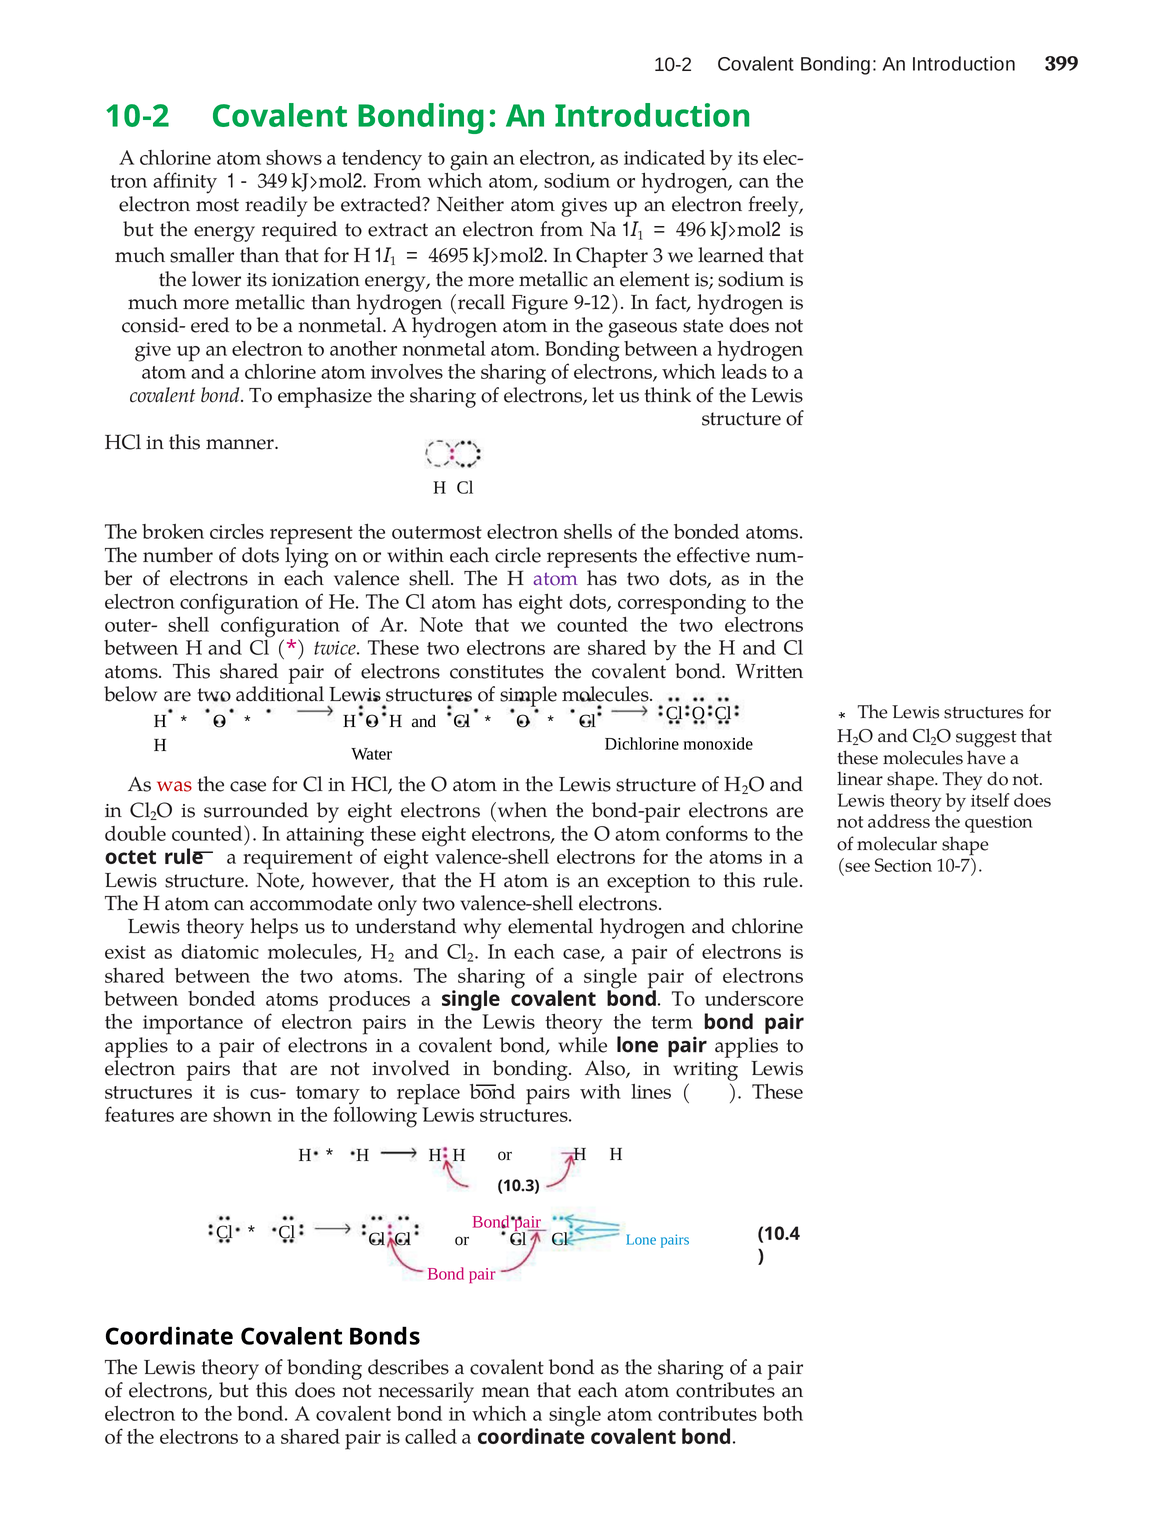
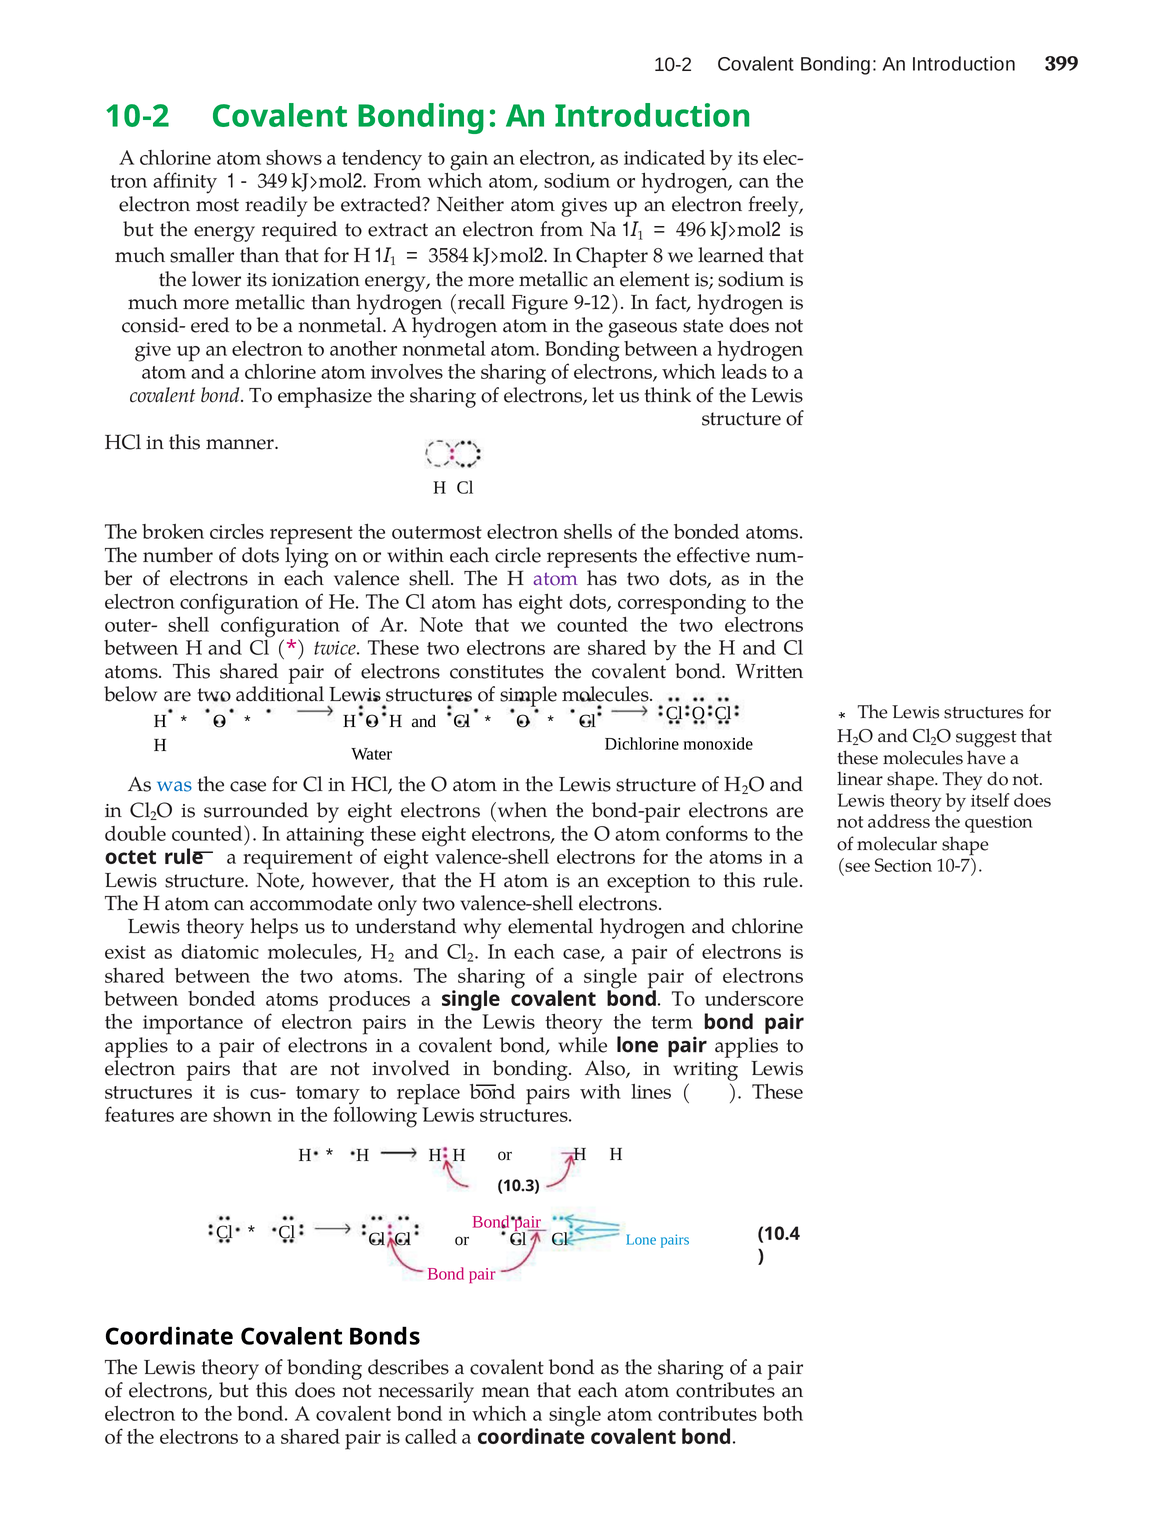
4695: 4695 -> 3584 (449, 256)
3: 3 -> 8 (658, 256)
was colour: red -> blue (175, 784)
